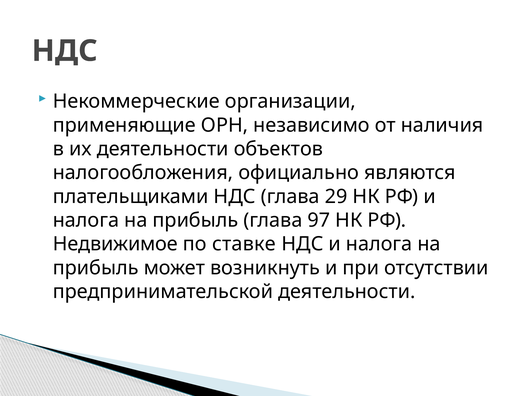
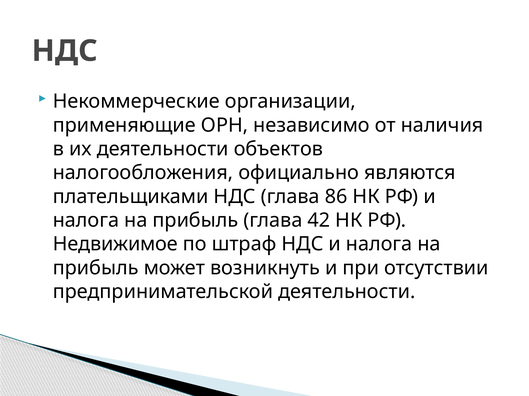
29: 29 -> 86 (336, 197)
97: 97 -> 42 (319, 221)
ставке: ставке -> штраф (244, 245)
